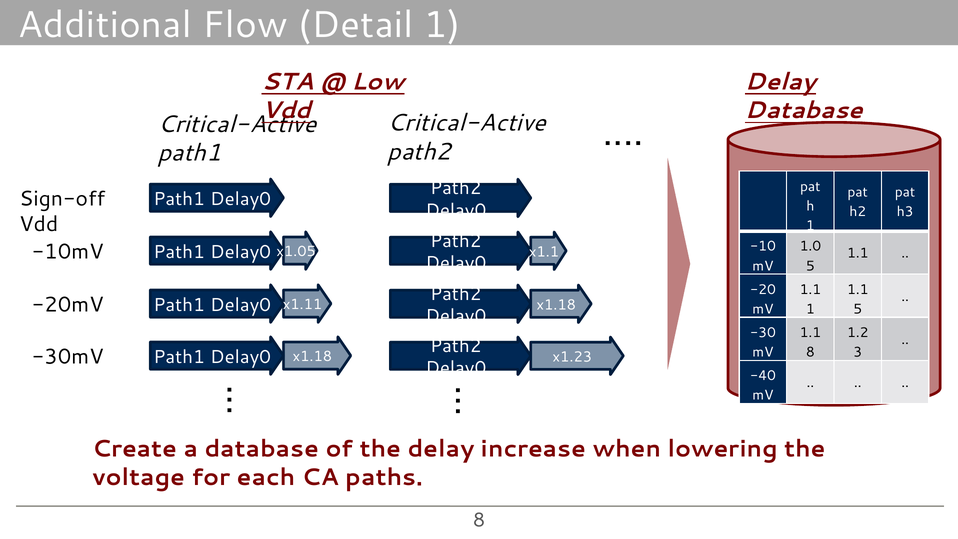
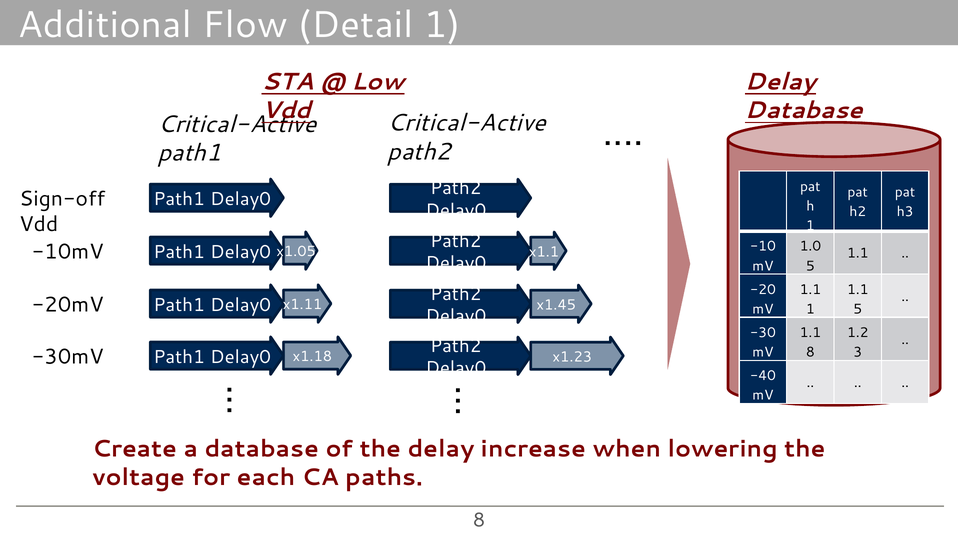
x1.18: x1.18 -> x1.45 (556, 305)
